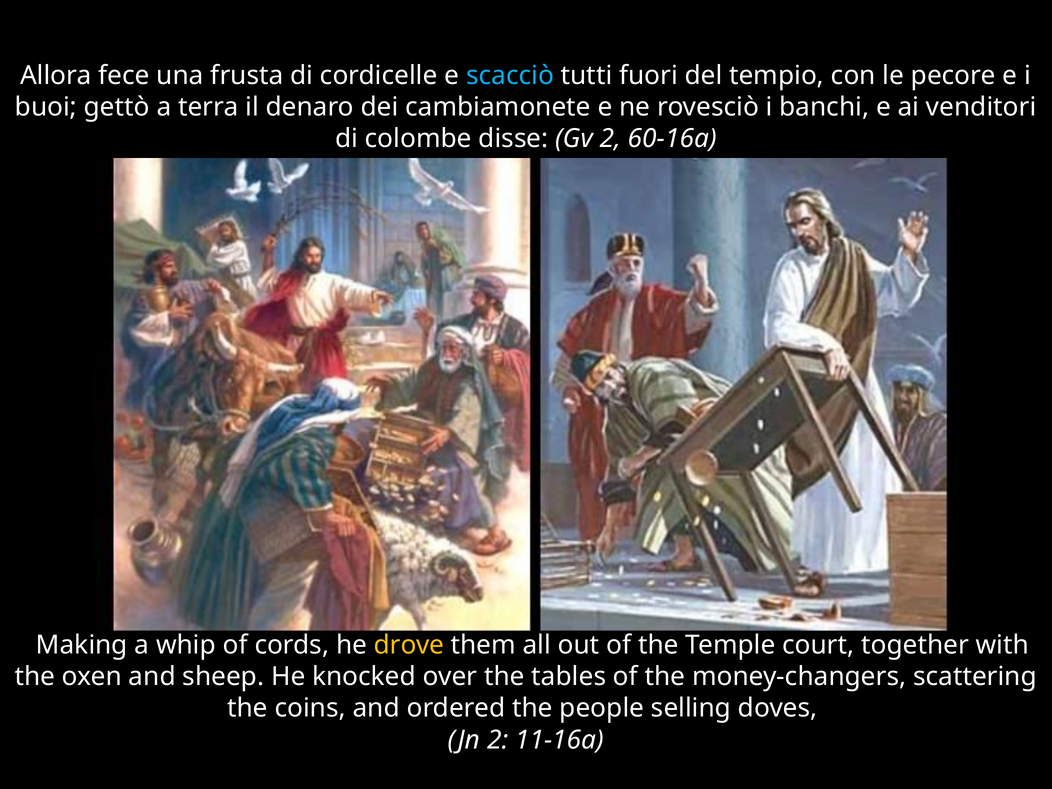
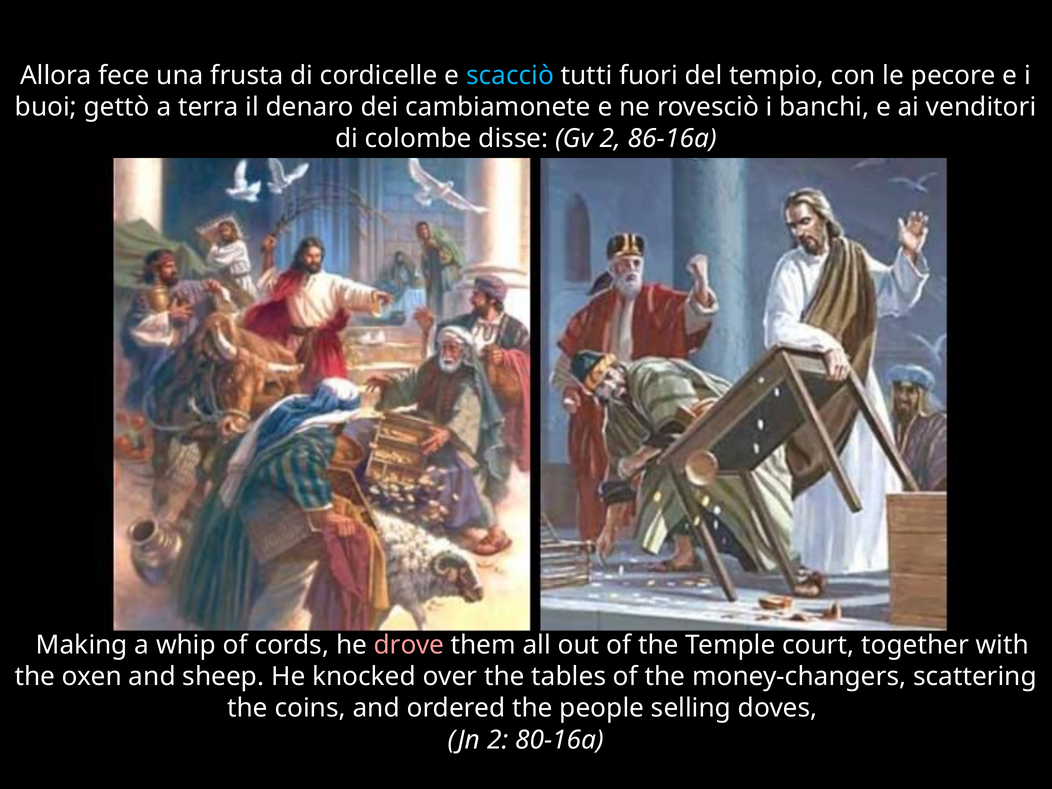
60-16a: 60-16a -> 86-16a (672, 138)
drove colour: yellow -> pink (409, 645)
11-16a: 11-16a -> 80-16a (559, 740)
